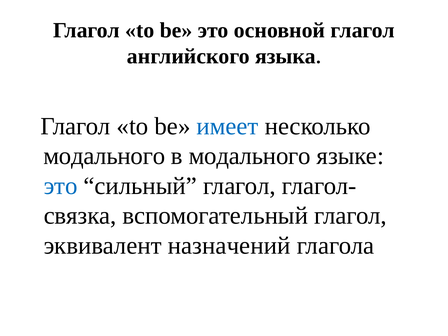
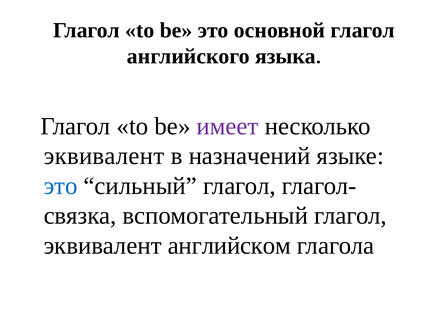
имеет colour: blue -> purple (228, 126)
модального: модального -> эквивалент (104, 156)
в модального: модального -> назначений (250, 156)
назначений: назначений -> английском (229, 246)
